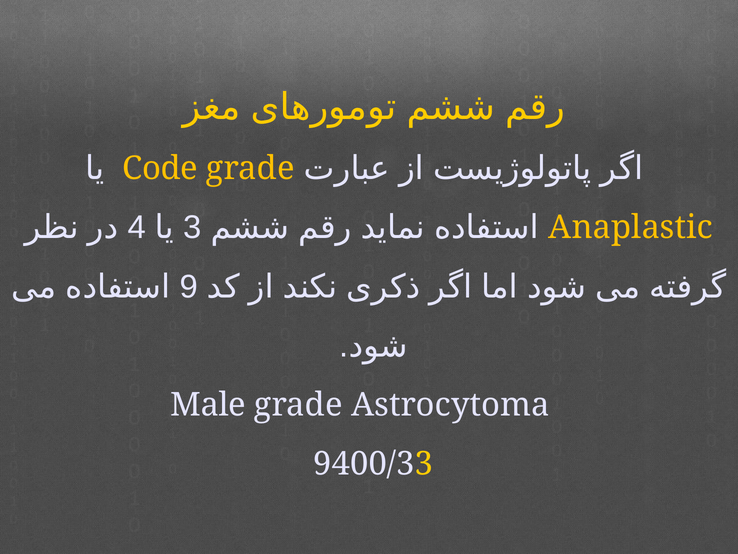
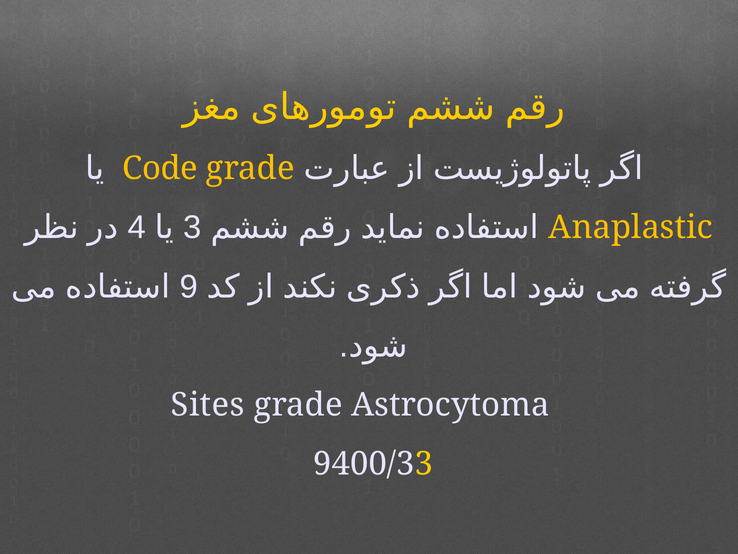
Male: Male -> Sites (208, 404)
